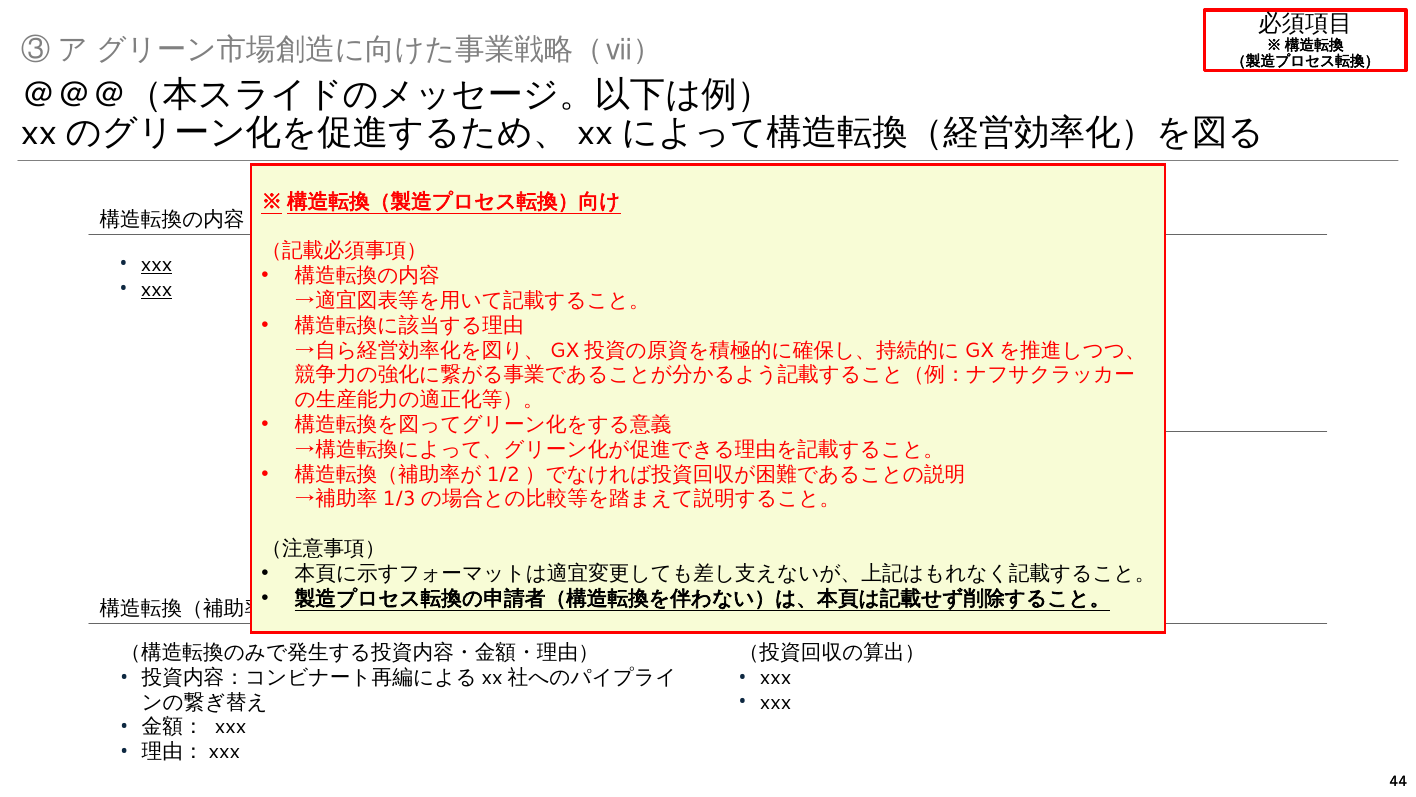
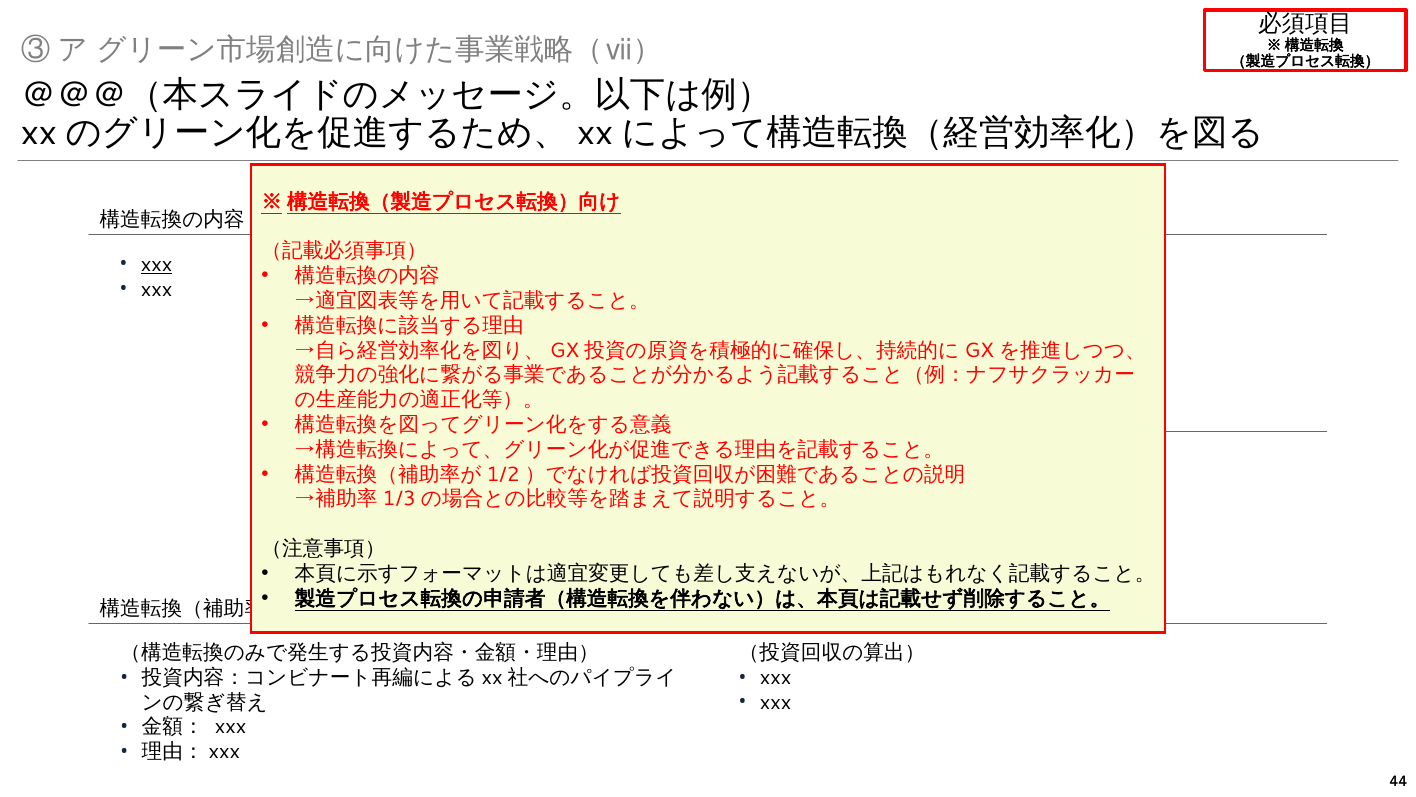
xxx underline: present -> none (157, 289)
